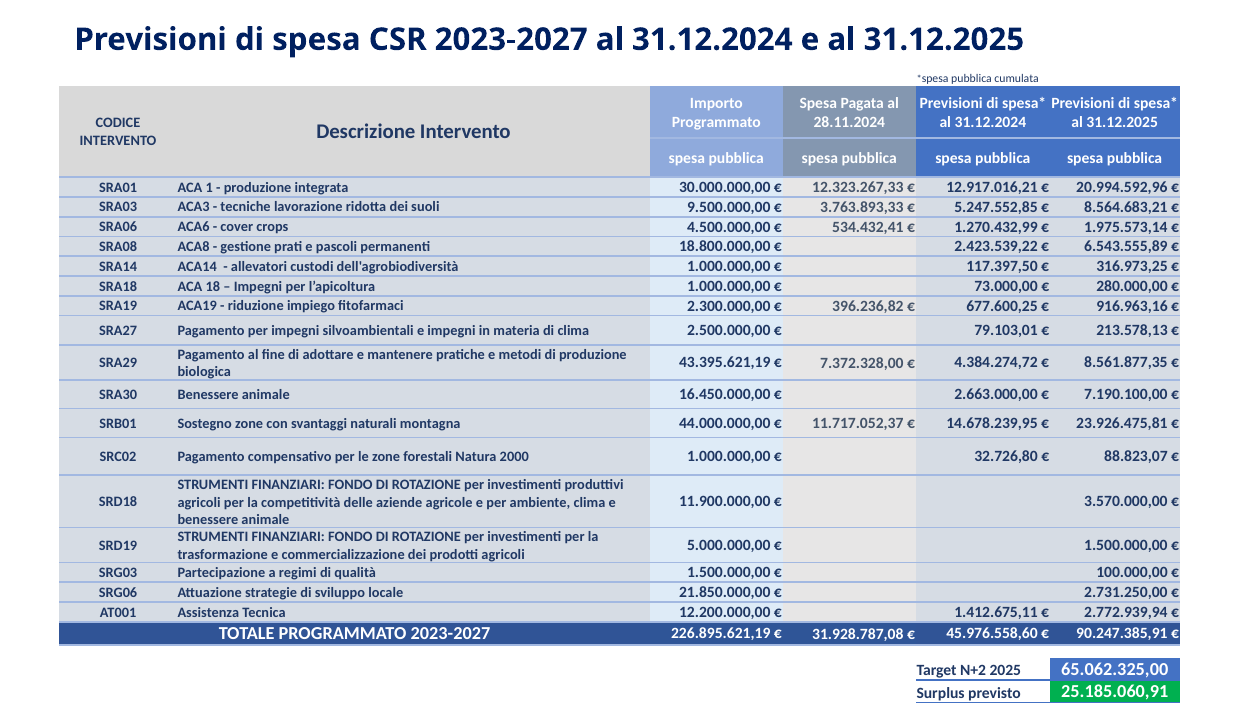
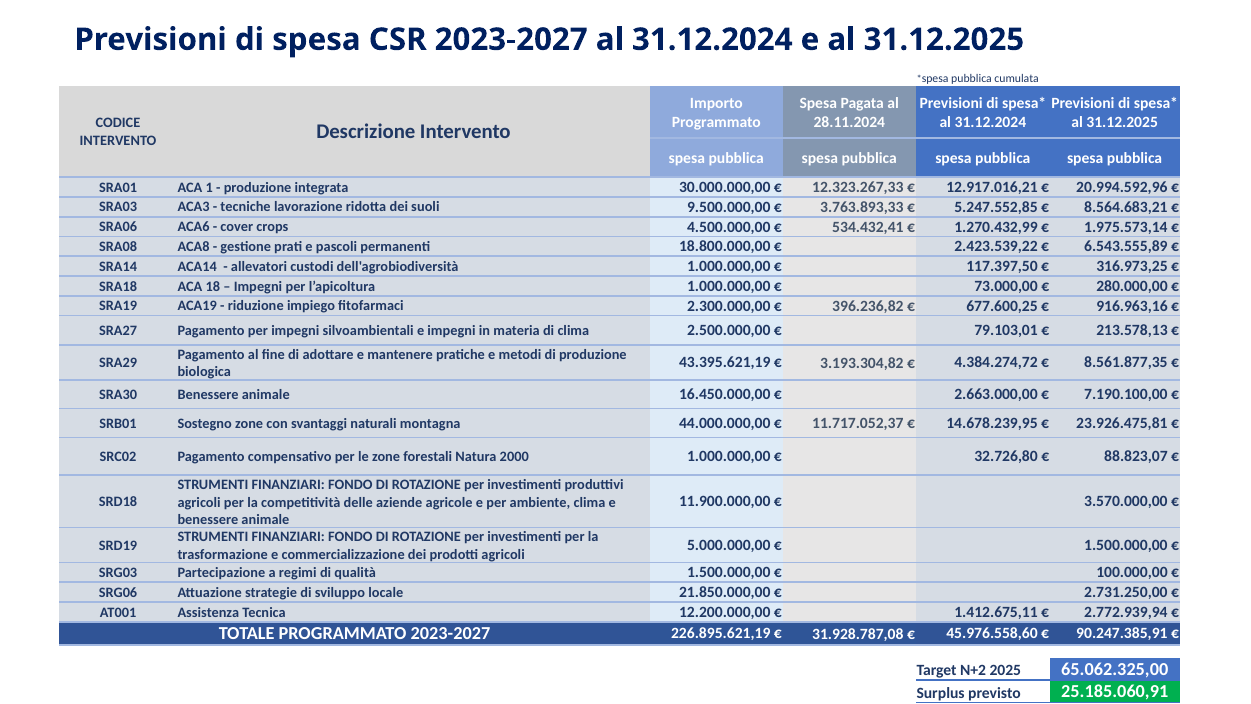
7.372.328,00: 7.372.328,00 -> 3.193.304,82 (862, 363)
